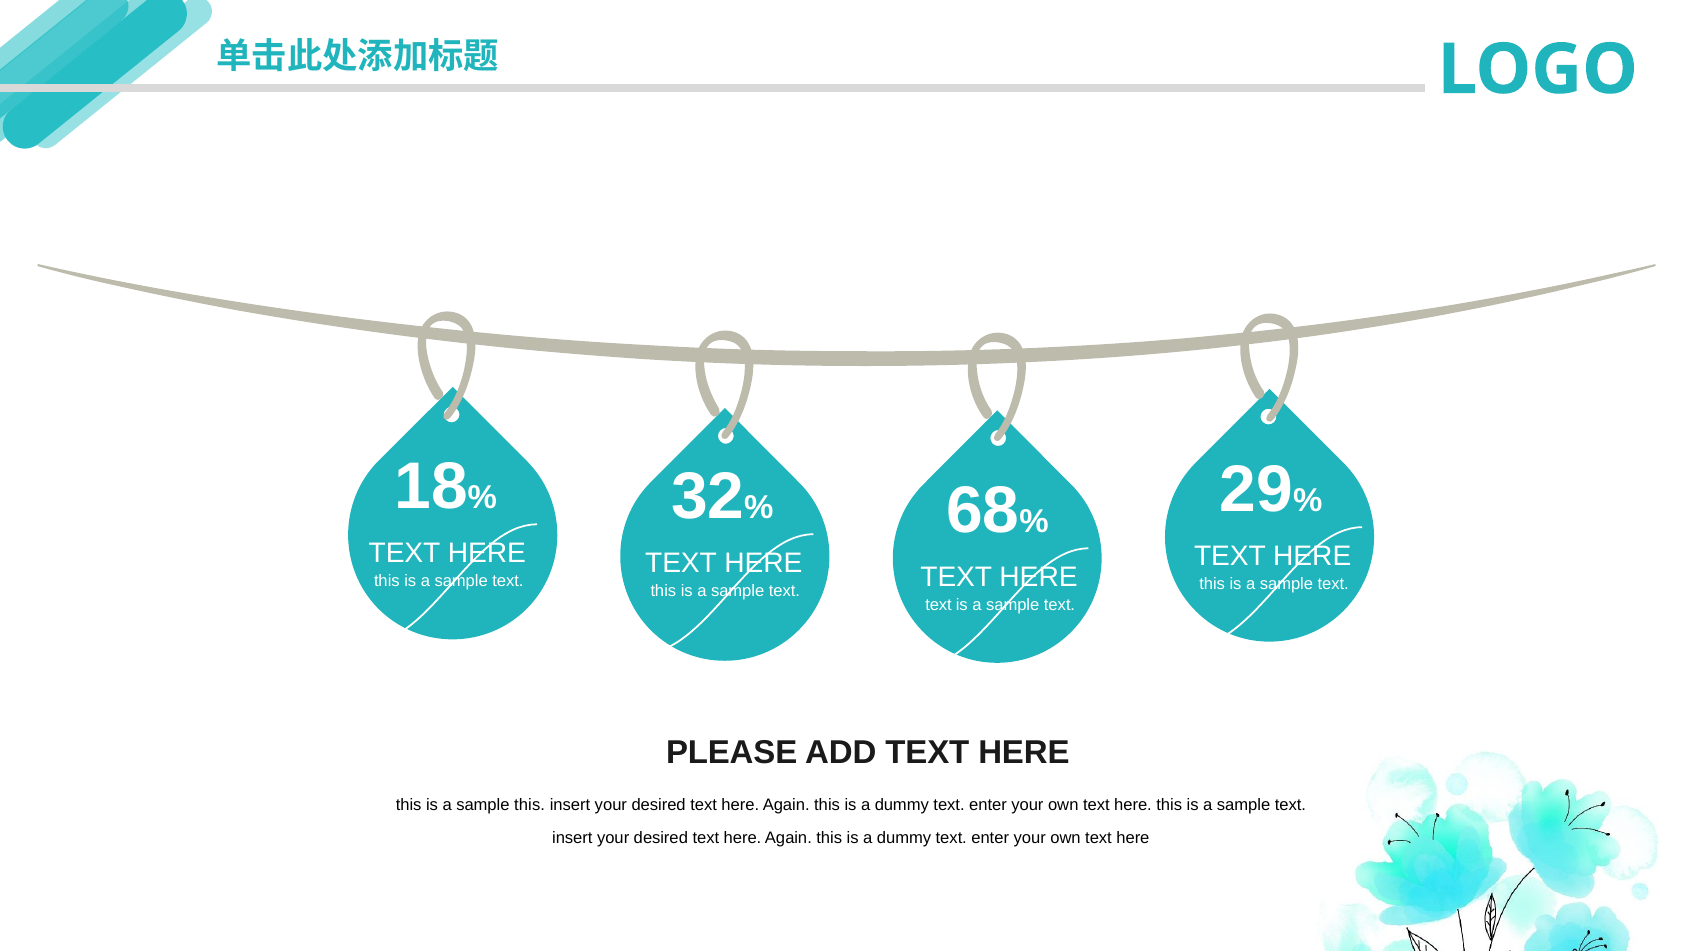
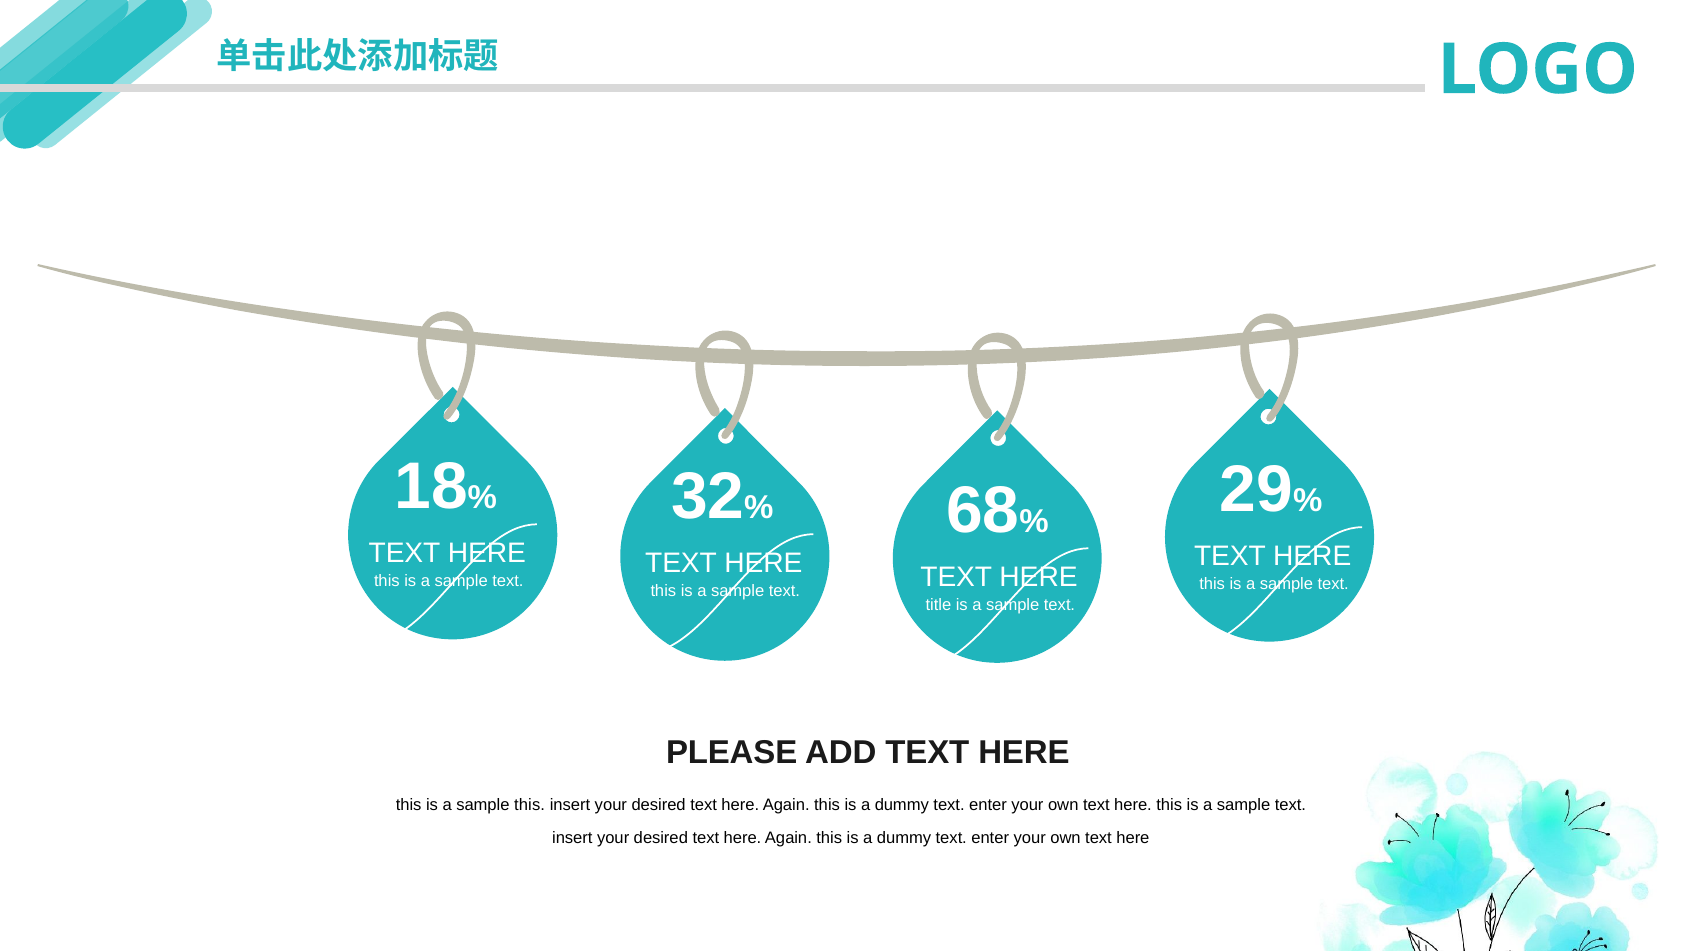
text: text -> title (938, 605)
